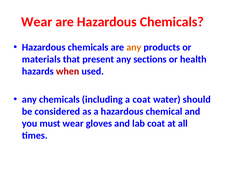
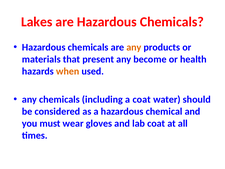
Wear: Wear -> Lakes (37, 22)
sections: sections -> become (150, 59)
when colour: red -> orange (68, 71)
